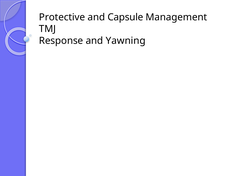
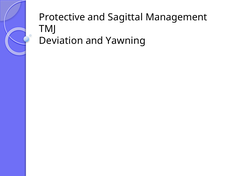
Capsule: Capsule -> Sagittal (125, 17)
Response: Response -> Deviation (61, 41)
